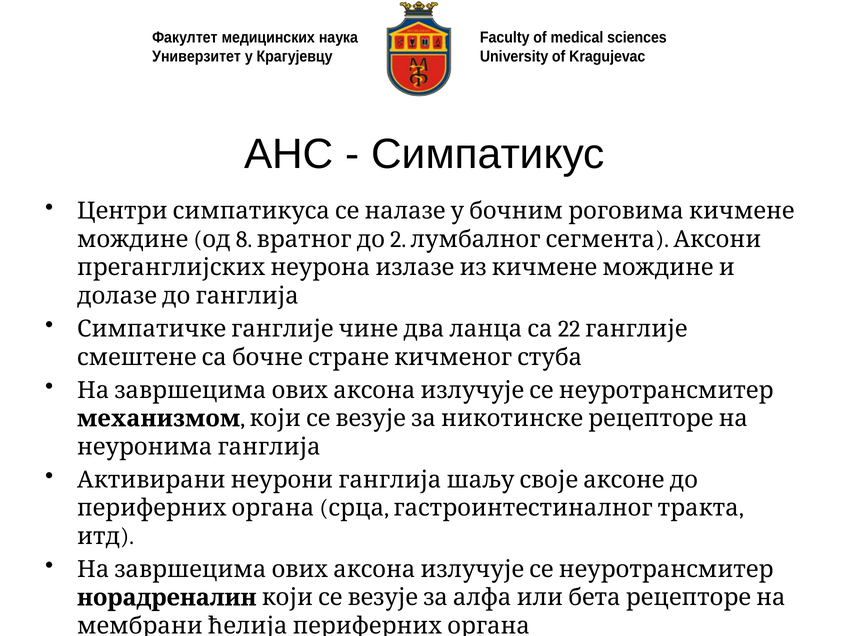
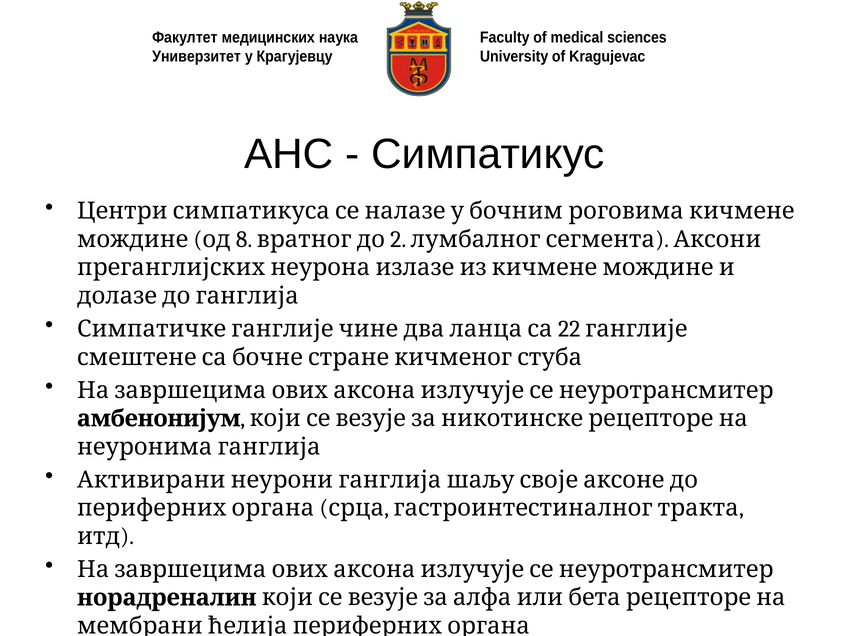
механизмом: механизмом -> амбенонијум (159, 419)
